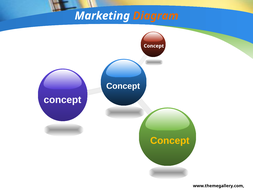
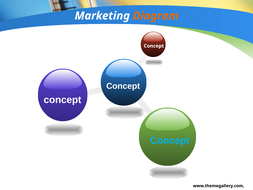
Concept colour: yellow -> light blue (170, 140)
